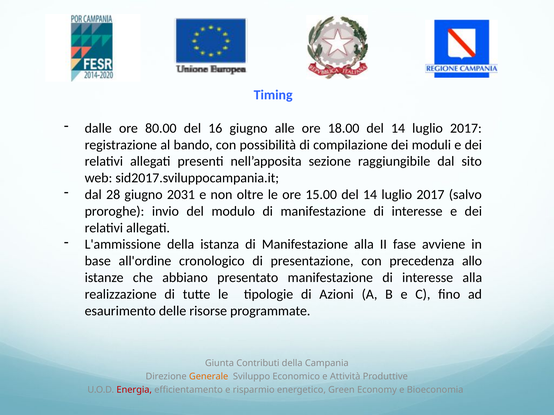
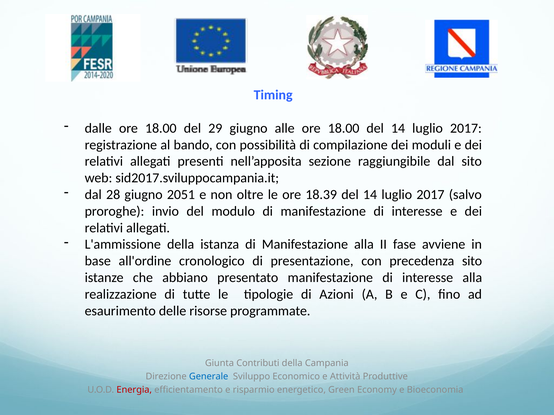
dalle ore 80.00: 80.00 -> 18.00 (161, 128)
16: 16 -> 29 (215, 128)
2031: 2031 -> 2051 (181, 195)
15.00: 15.00 -> 18.39 (321, 195)
precedenza allo: allo -> sito (472, 261)
Generale colour: orange -> blue (209, 377)
